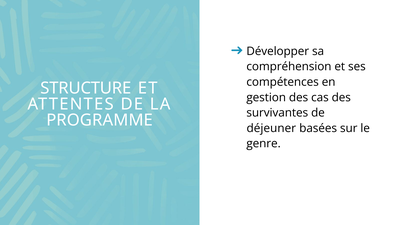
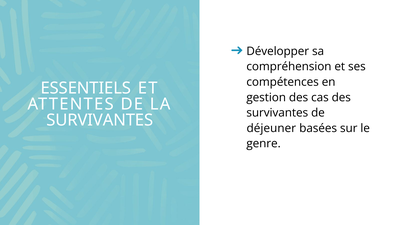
STRUCTURE: STRUCTURE -> ESSENTIELS (86, 88)
PROGRAMME: PROGRAMME -> SURVIVANTES (100, 120)
